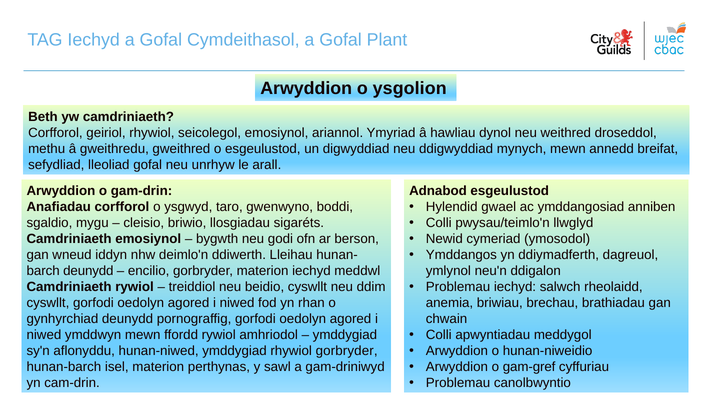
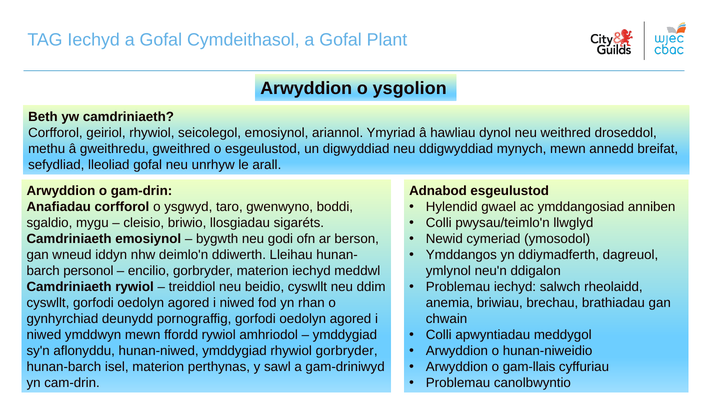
deunydd: deunydd -> personol (88, 271)
gam-gref: gam-gref -> gam-llais (529, 367)
